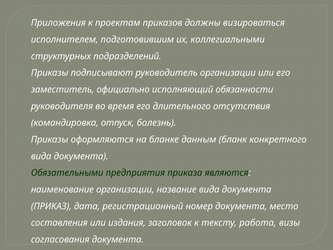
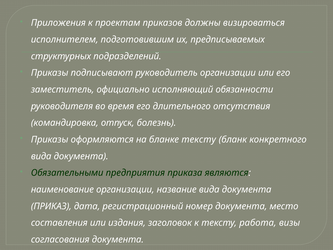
коллегиальными: коллегиальными -> предписываемых (228, 40)
бланке данным: данным -> тексту (199, 139)
